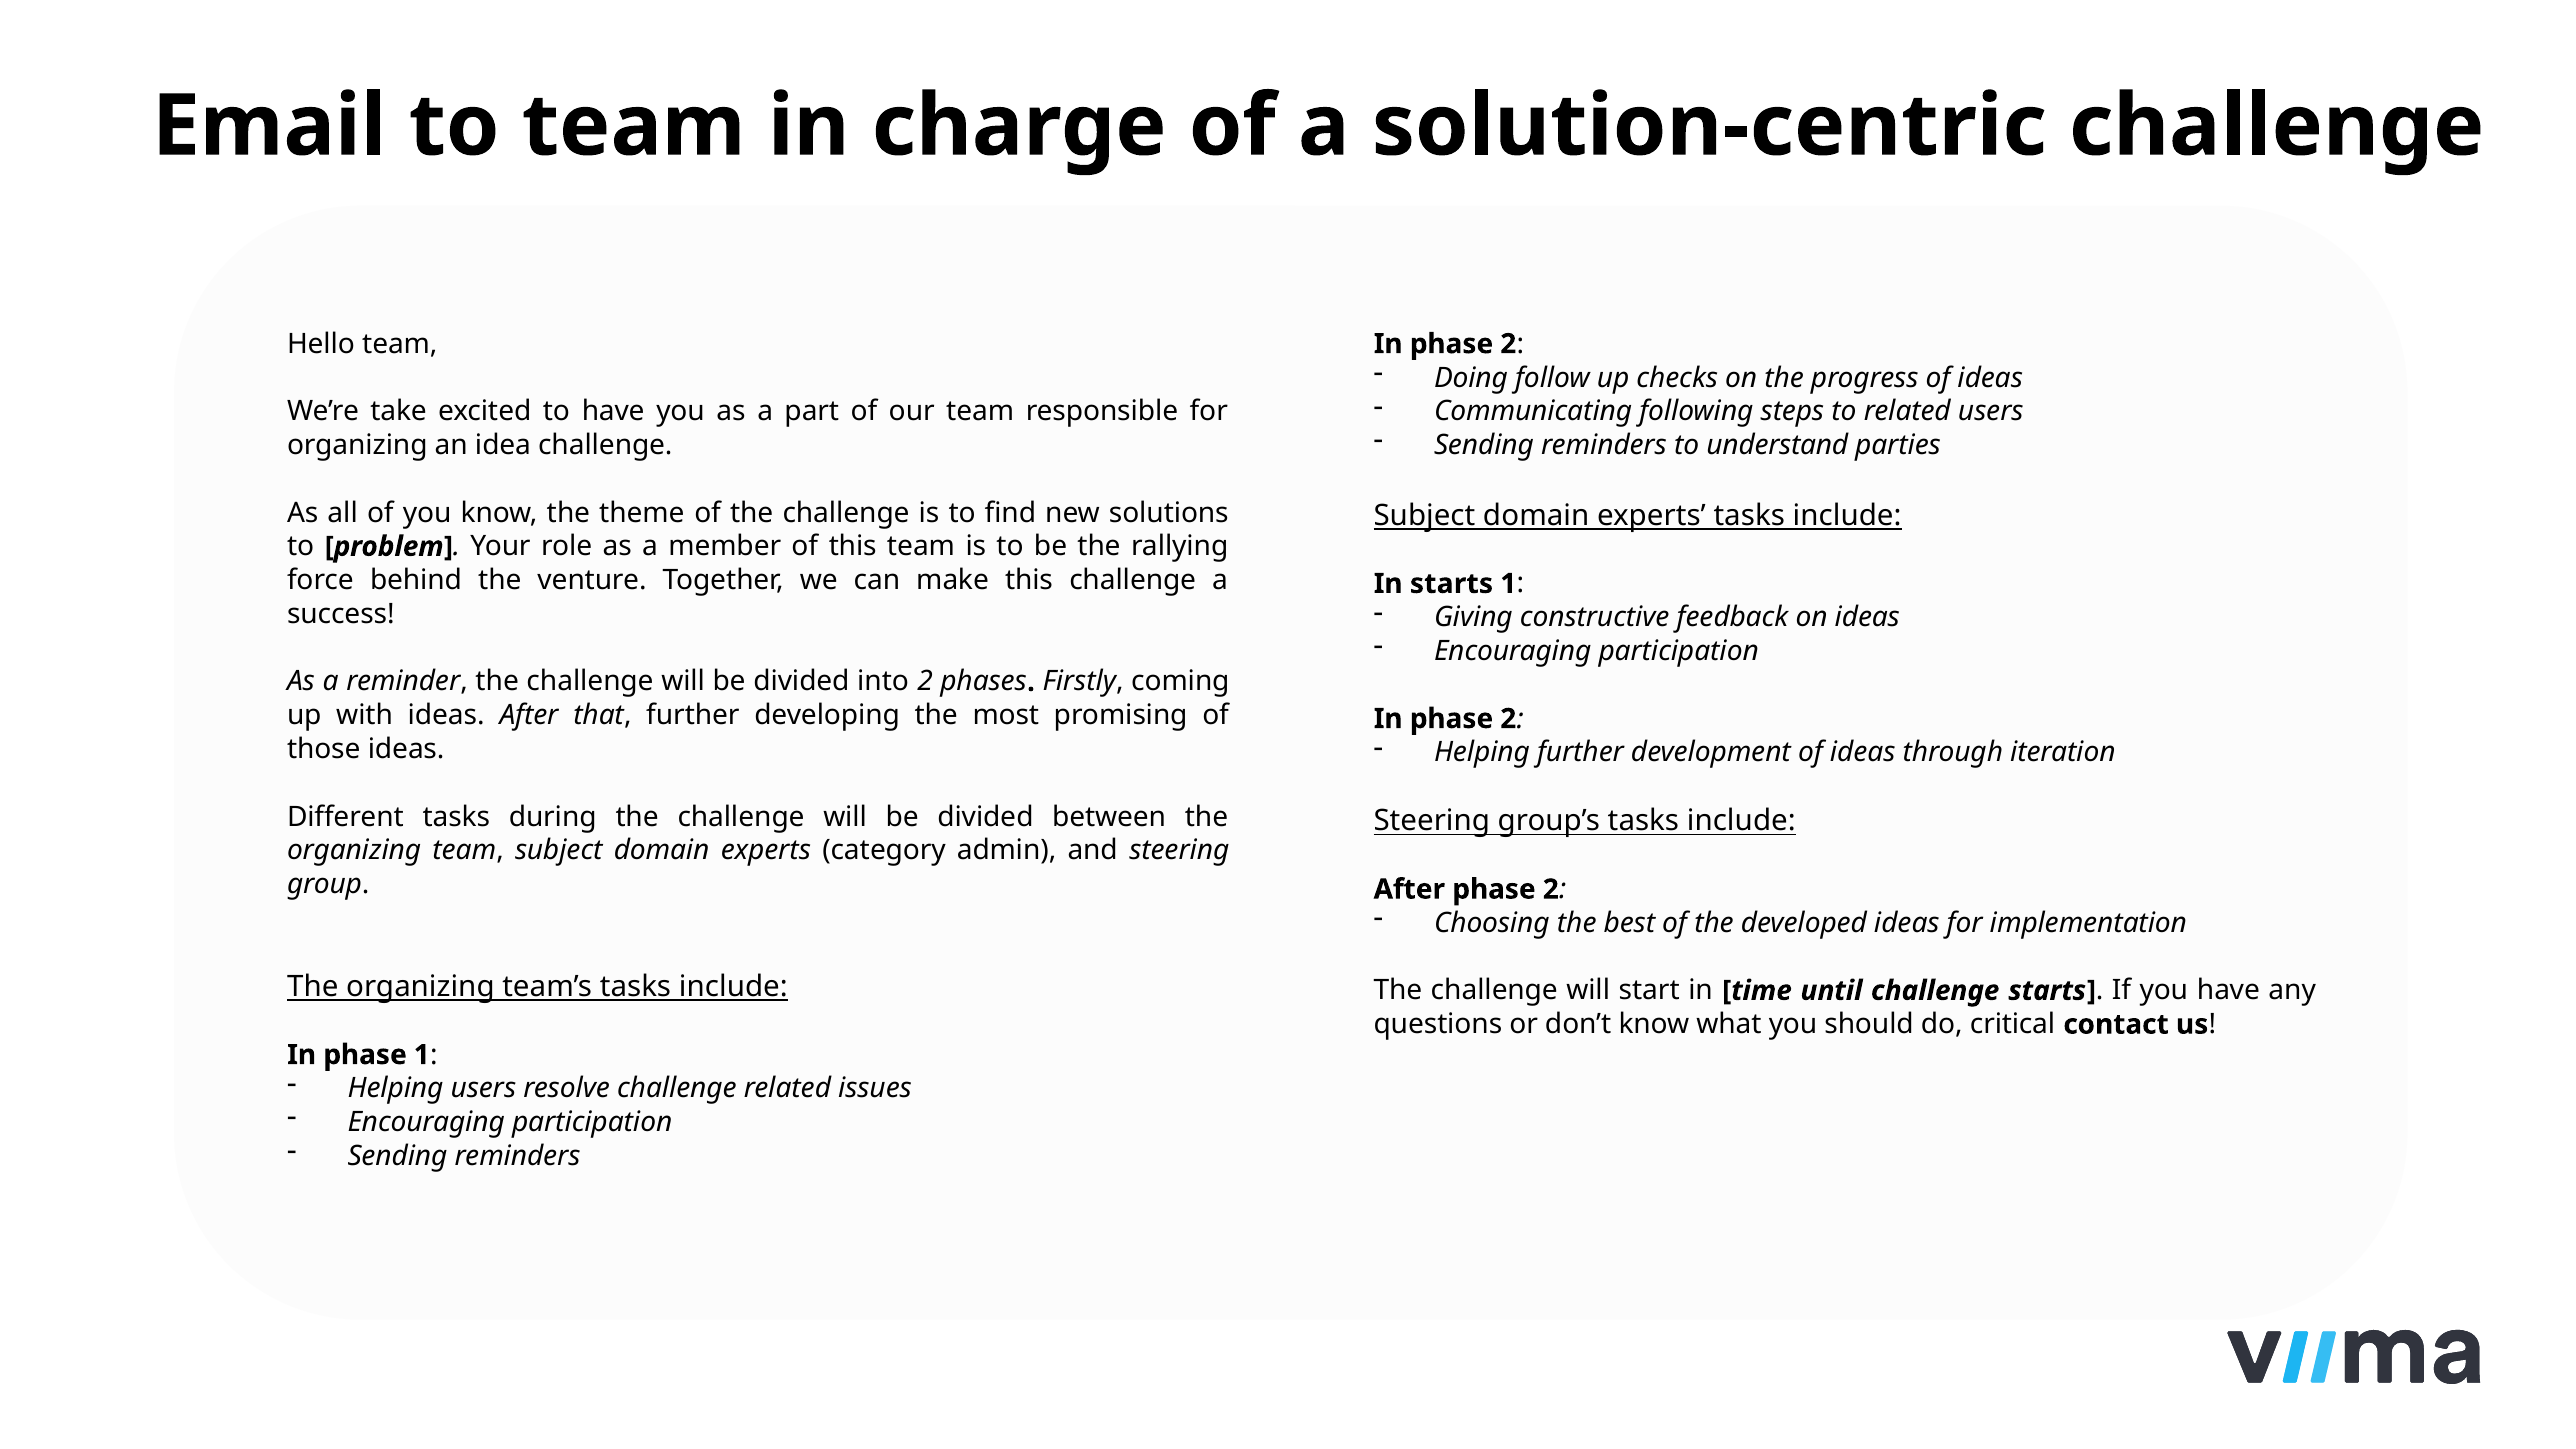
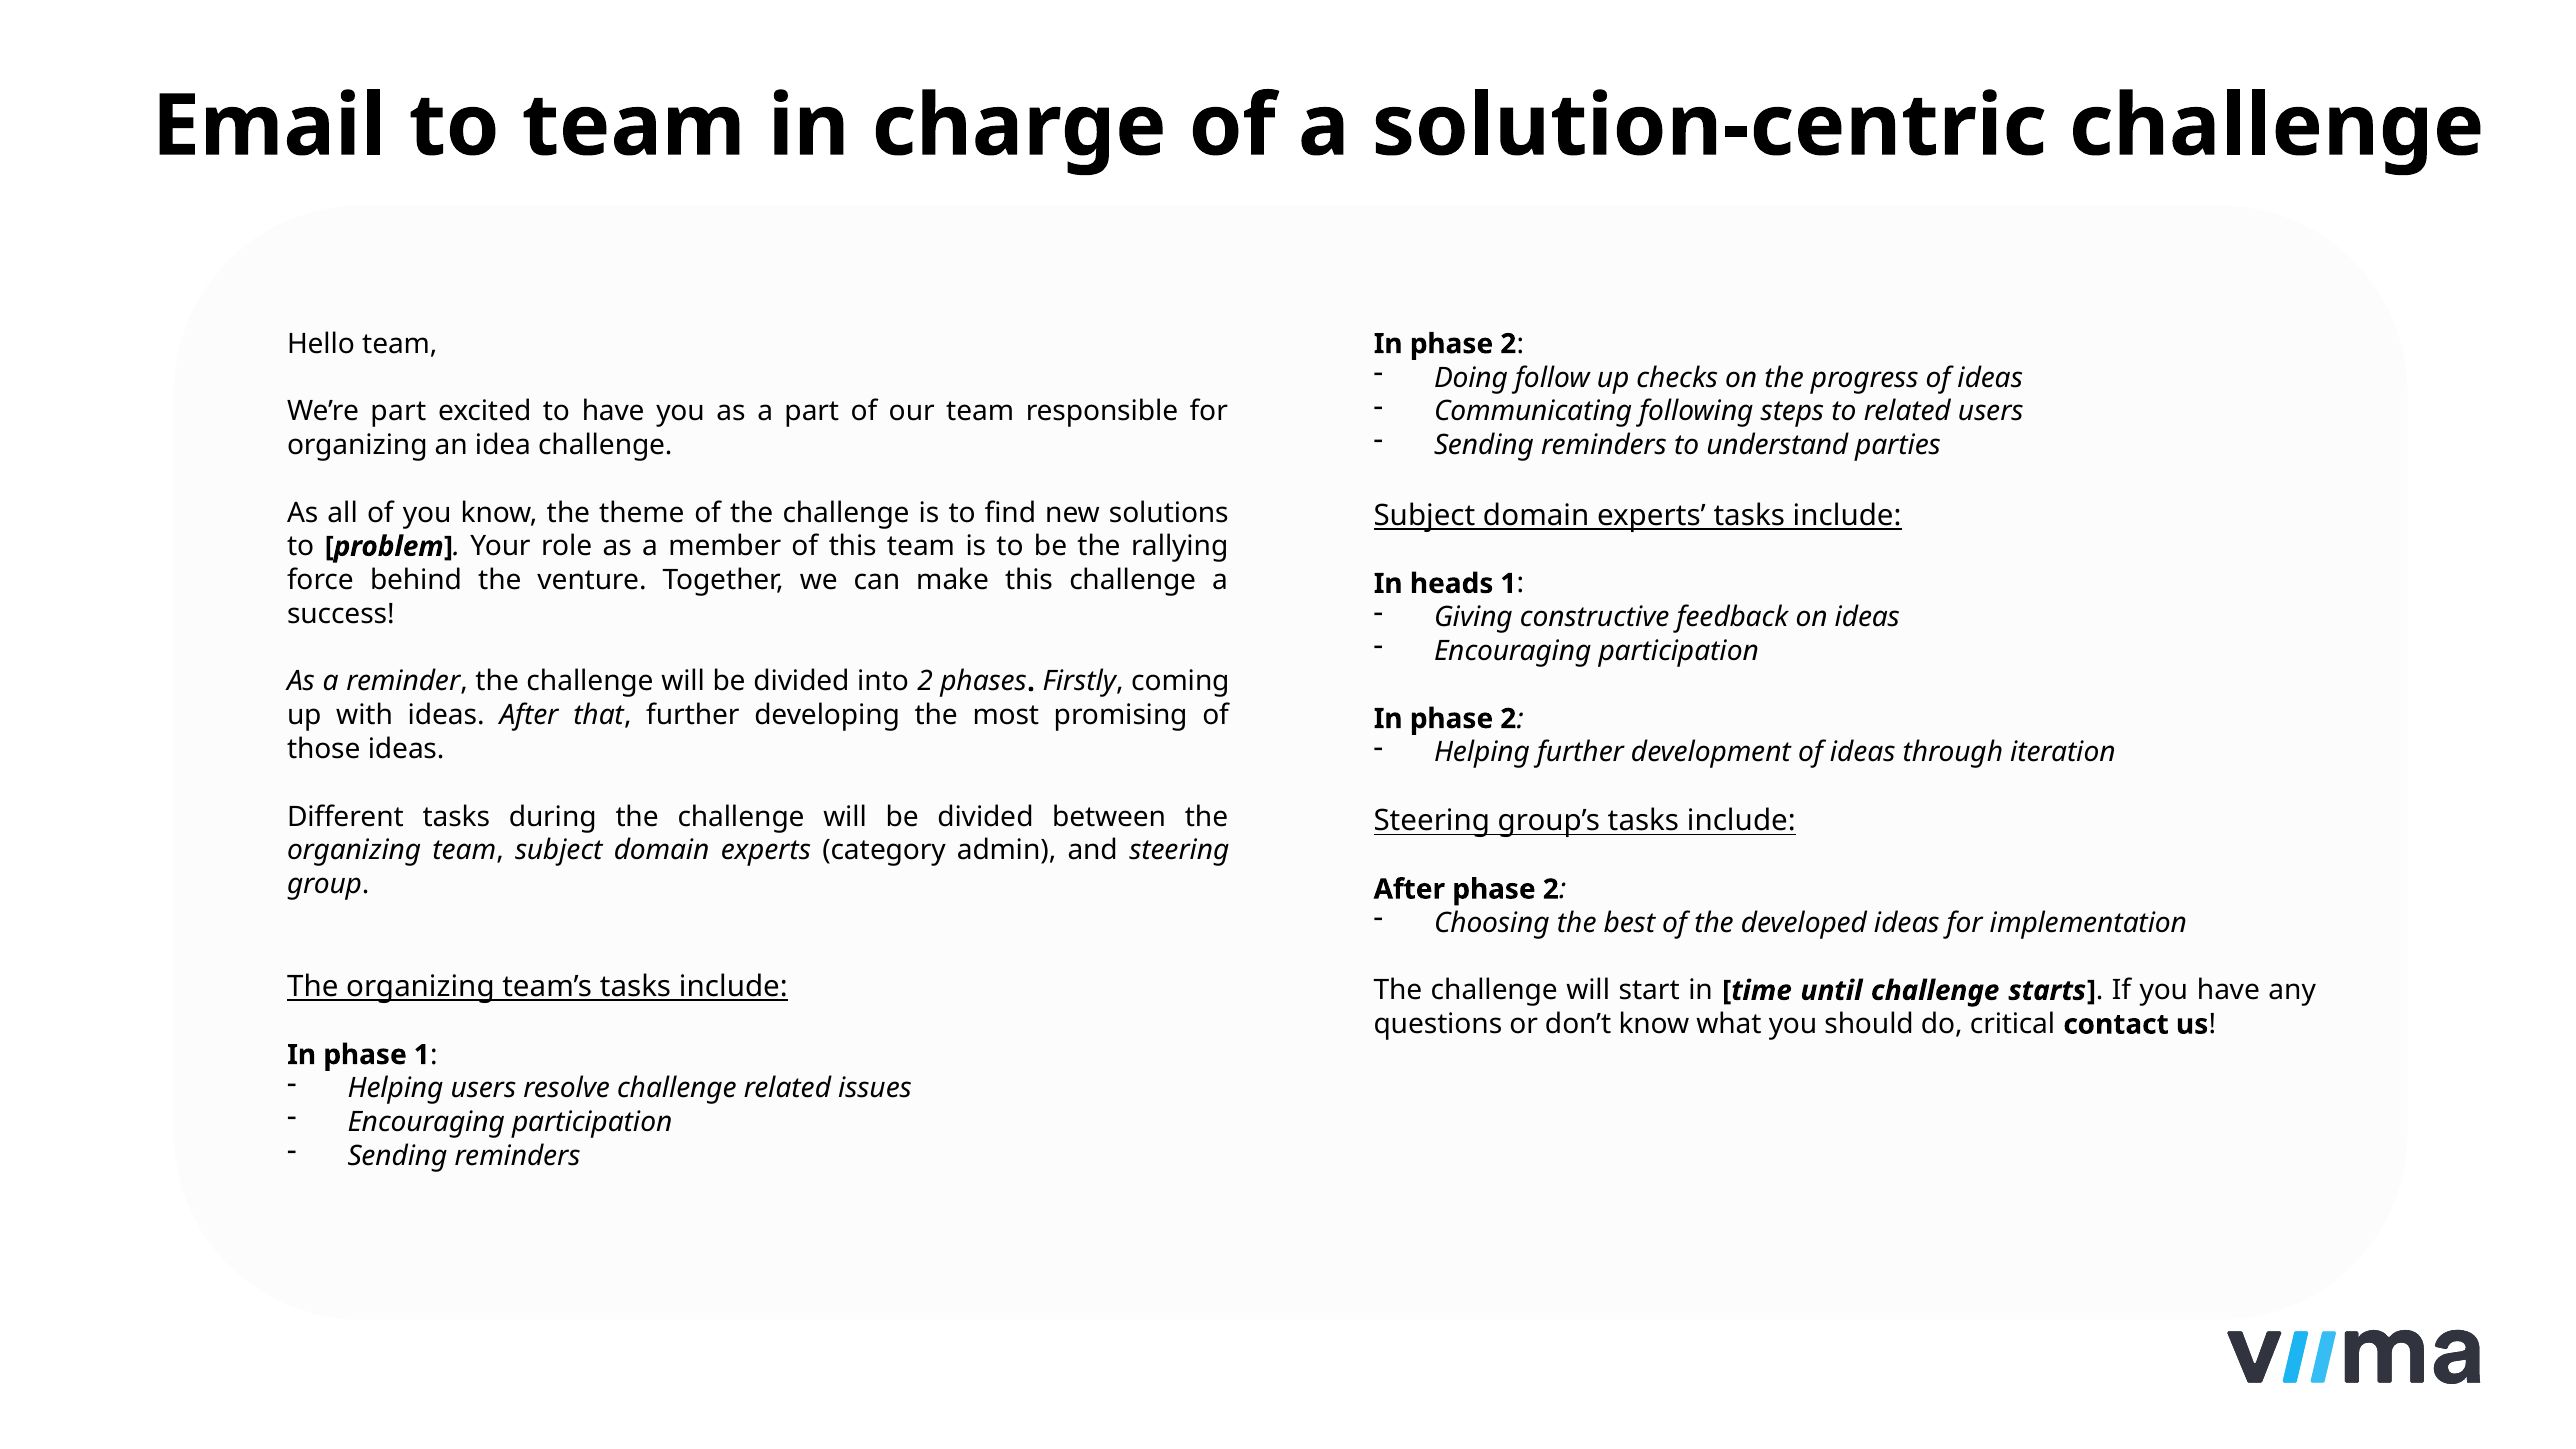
We’re take: take -> part (398, 411)
In starts: starts -> heads (1452, 584)
